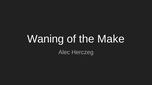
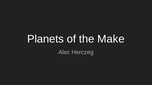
Waning: Waning -> Planets (45, 39)
